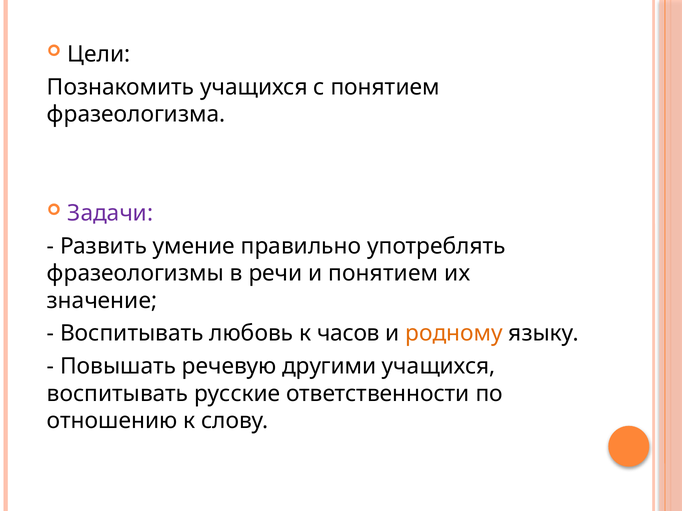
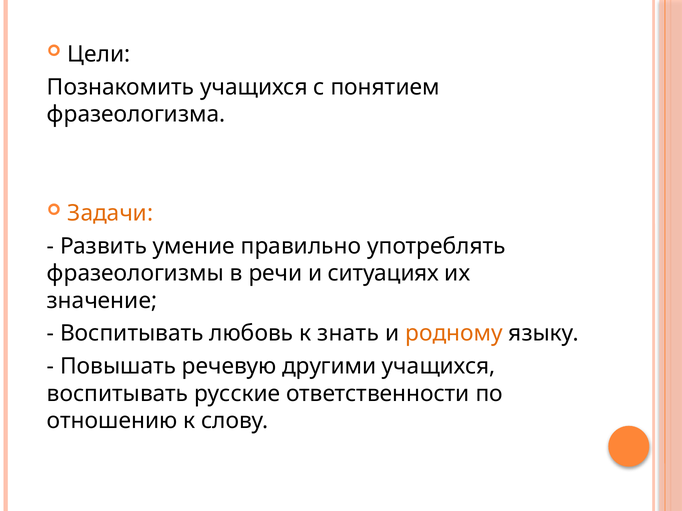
Задачи colour: purple -> orange (110, 213)
и понятием: понятием -> ситуациях (383, 274)
часов: часов -> знать (348, 334)
